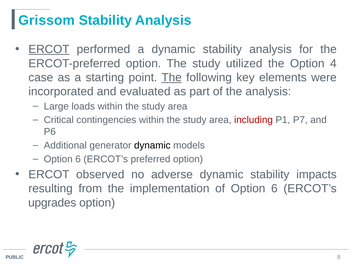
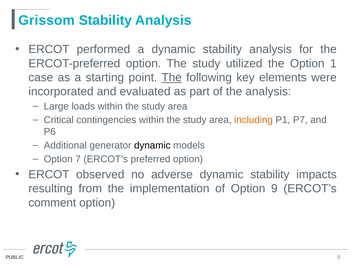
ERCOT underline: present -> none (49, 49)
4: 4 -> 1 (333, 63)
including colour: red -> orange (254, 120)
6: 6 -> 7 (78, 159)
of Option 6: 6 -> 9 (274, 189)
upgrades: upgrades -> comment (52, 203)
